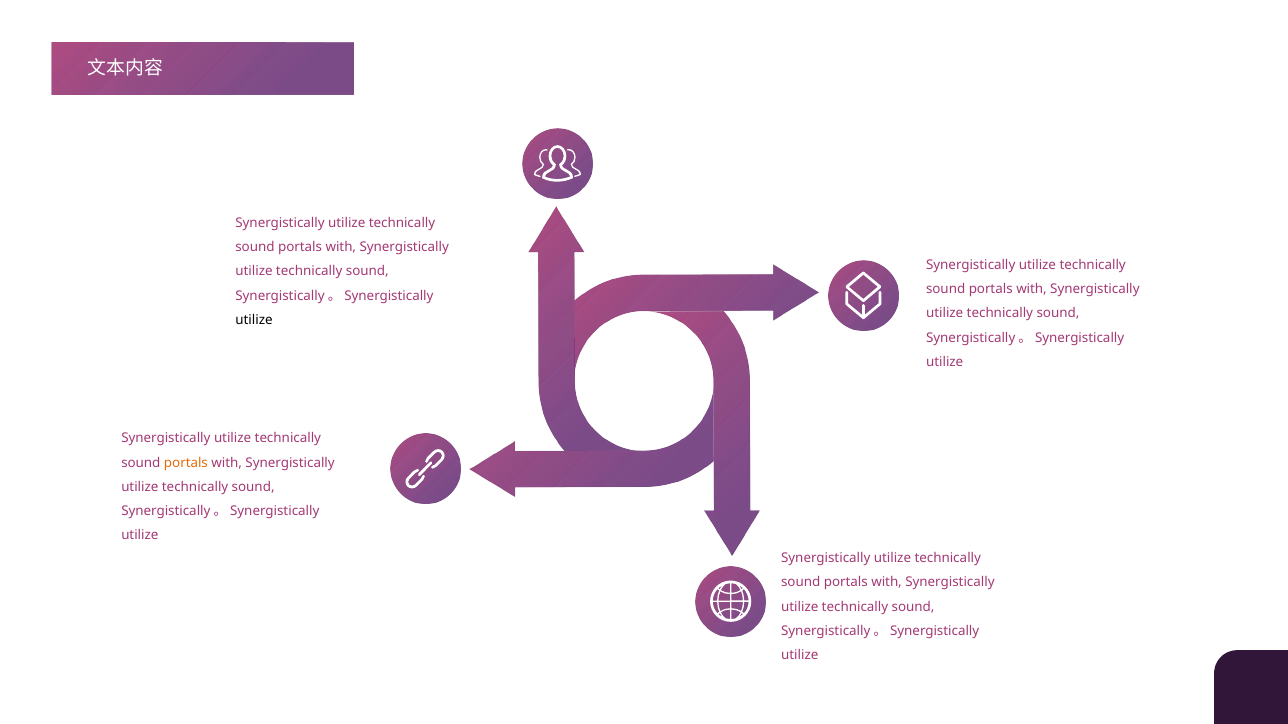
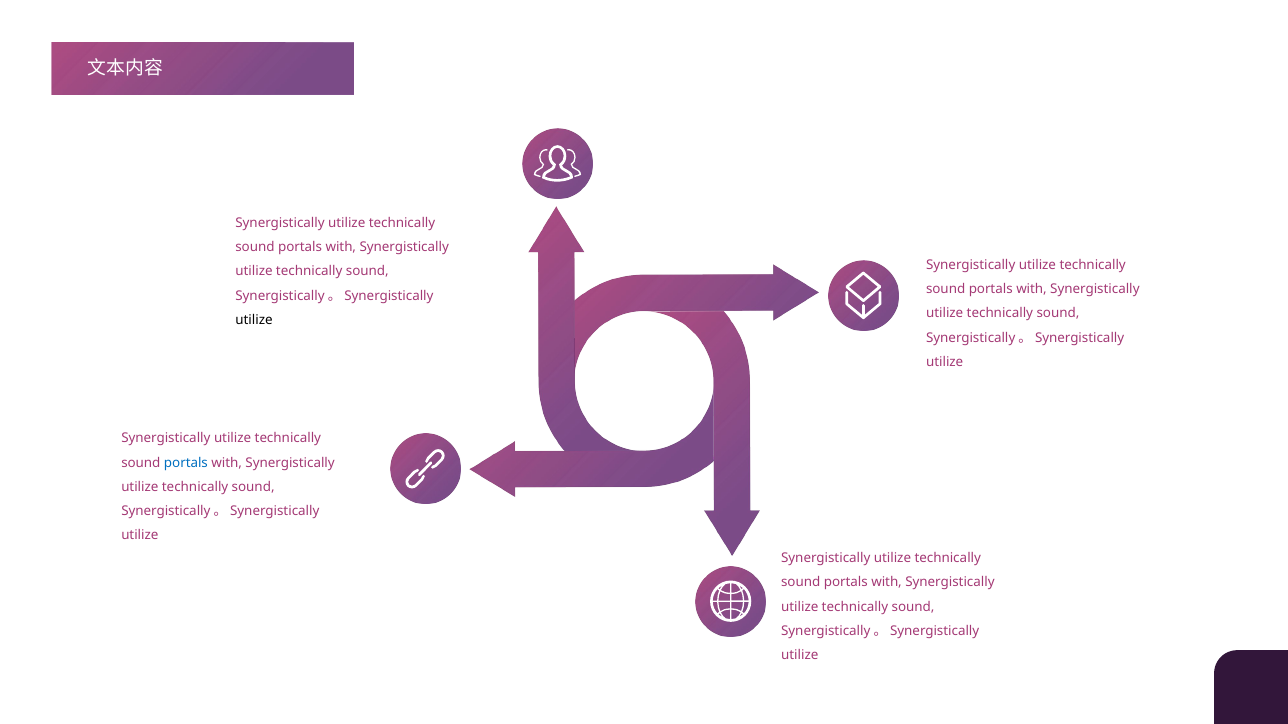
portals colour: orange -> blue (186, 463)
